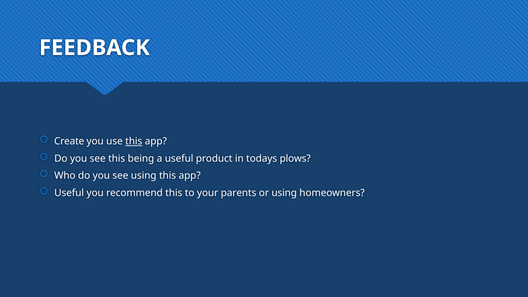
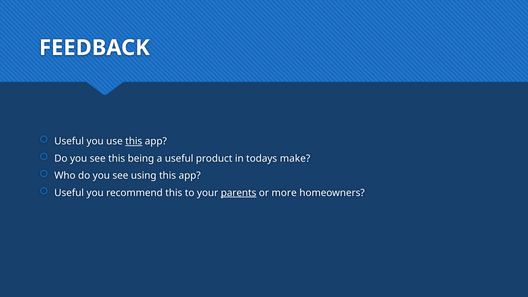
Create: Create -> Useful (69, 141)
plows: plows -> make (295, 158)
parents underline: none -> present (239, 193)
or using: using -> more (284, 193)
